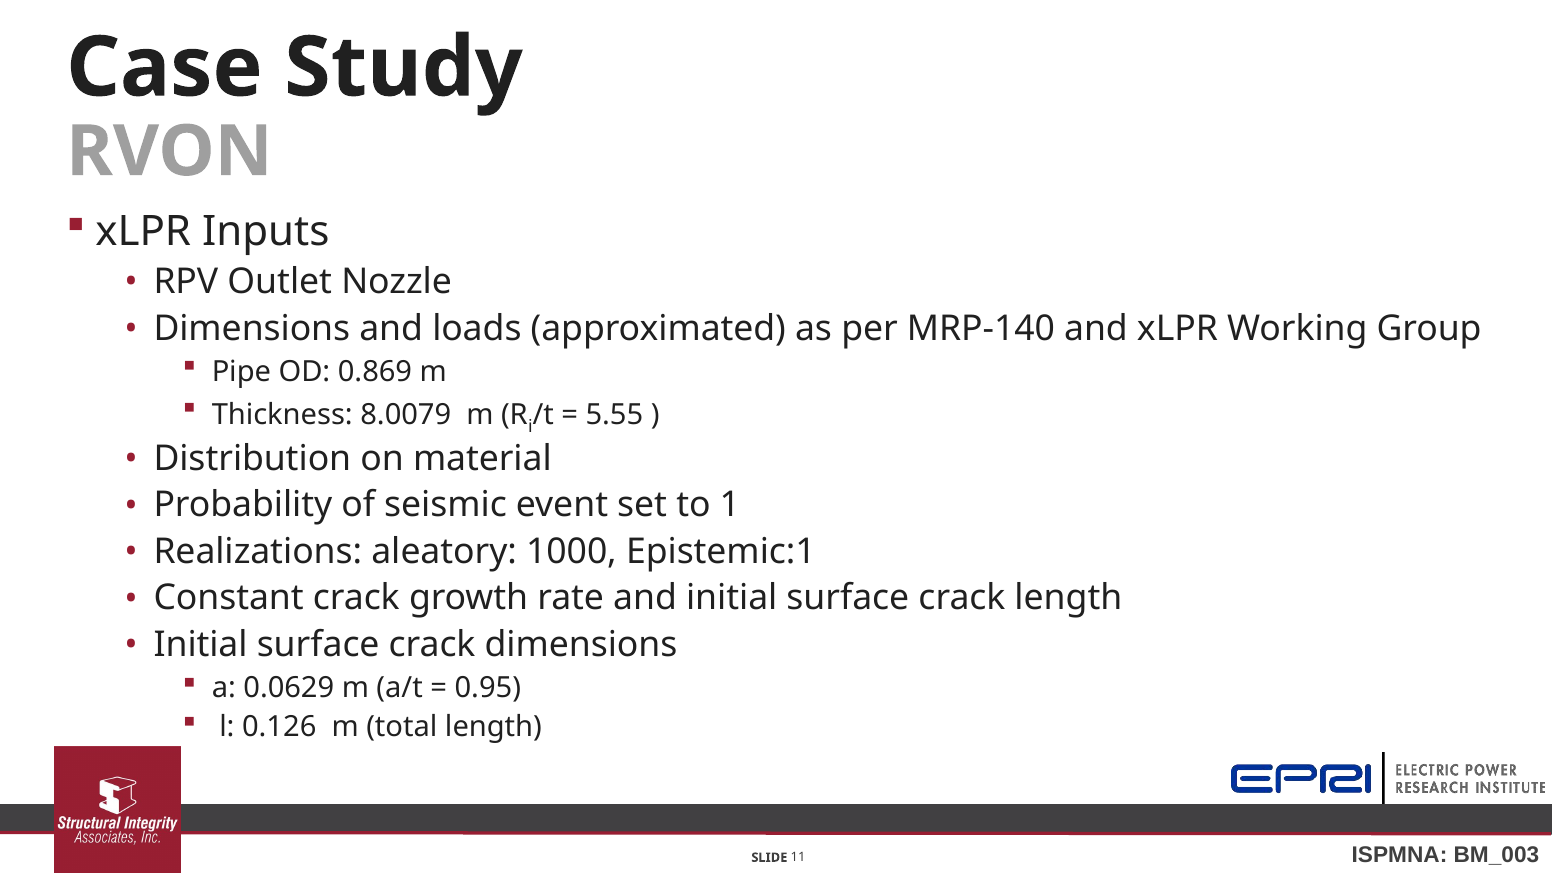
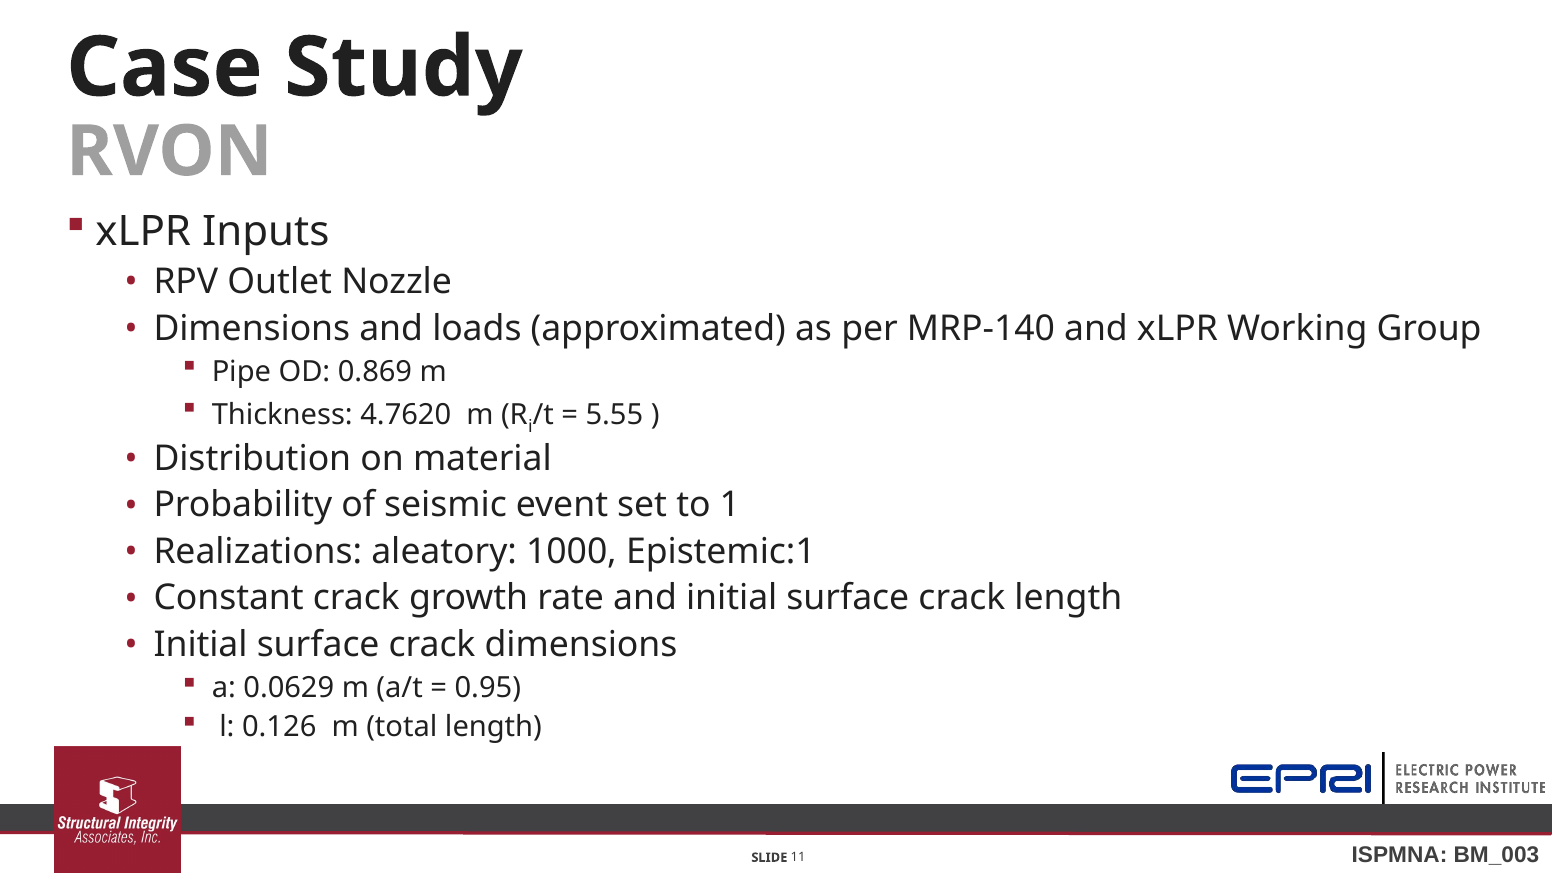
8.0079: 8.0079 -> 4.7620 (406, 415)
